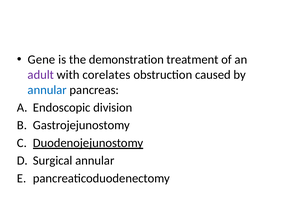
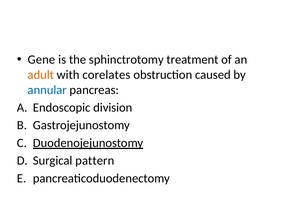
demonstration: demonstration -> sphinctrotomy (126, 59)
adult colour: purple -> orange (41, 74)
Surgical annular: annular -> pattern (95, 160)
